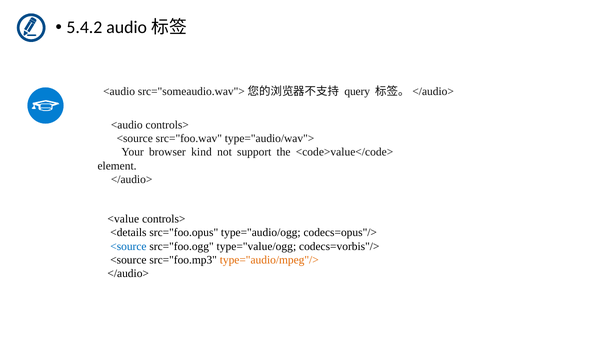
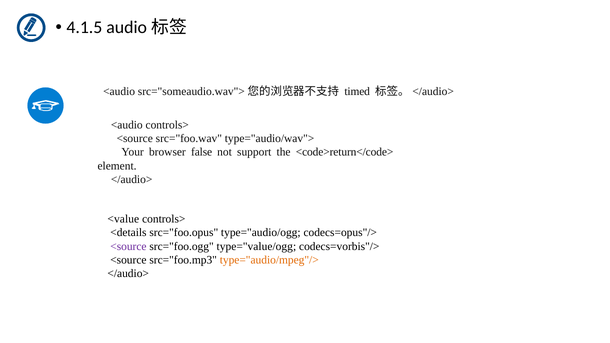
5.4.2: 5.4.2 -> 4.1.5 (84, 28)
query: query -> timed (357, 92)
kind: kind -> false (202, 152)
<code>value</code>: <code>value</code> -> <code>return</code> (345, 152)
<source colour: blue -> purple (128, 246)
